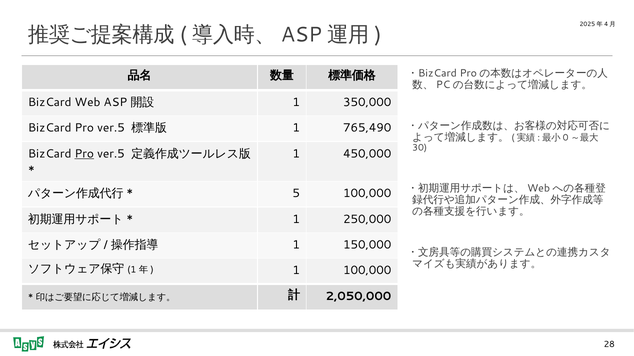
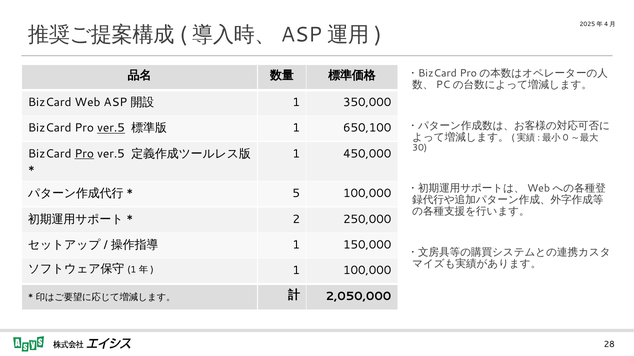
ver.5 underline: none -> present (111, 128)
765,490: 765,490 -> 650,100 (367, 128)
1: 1 -> 2 (296, 220)
